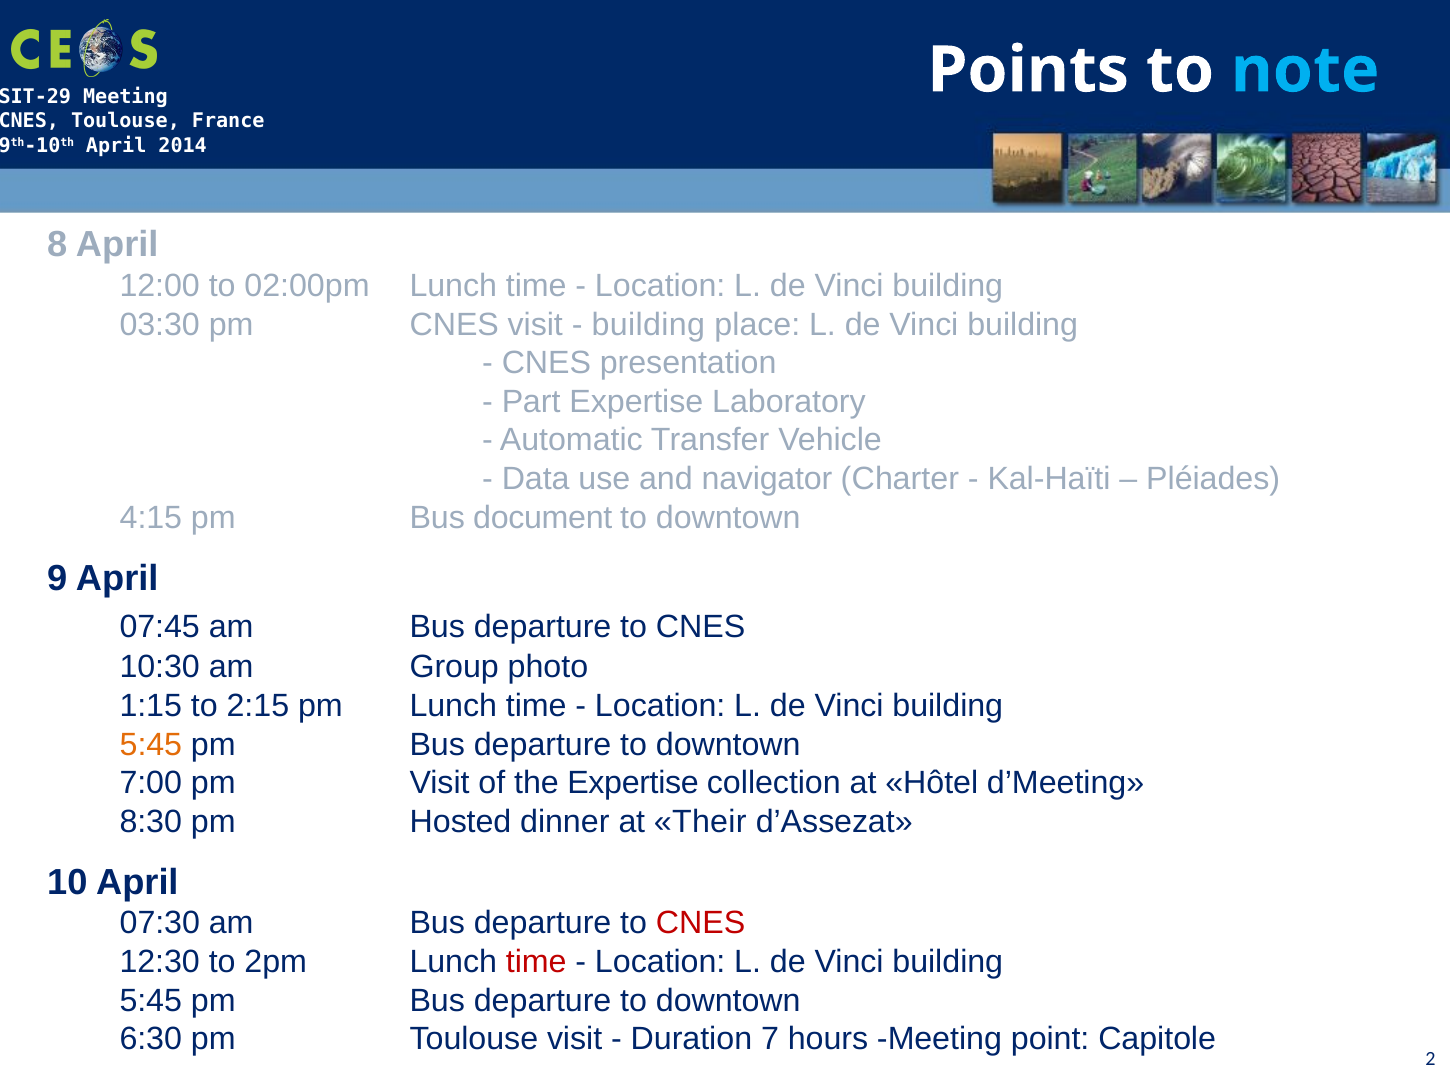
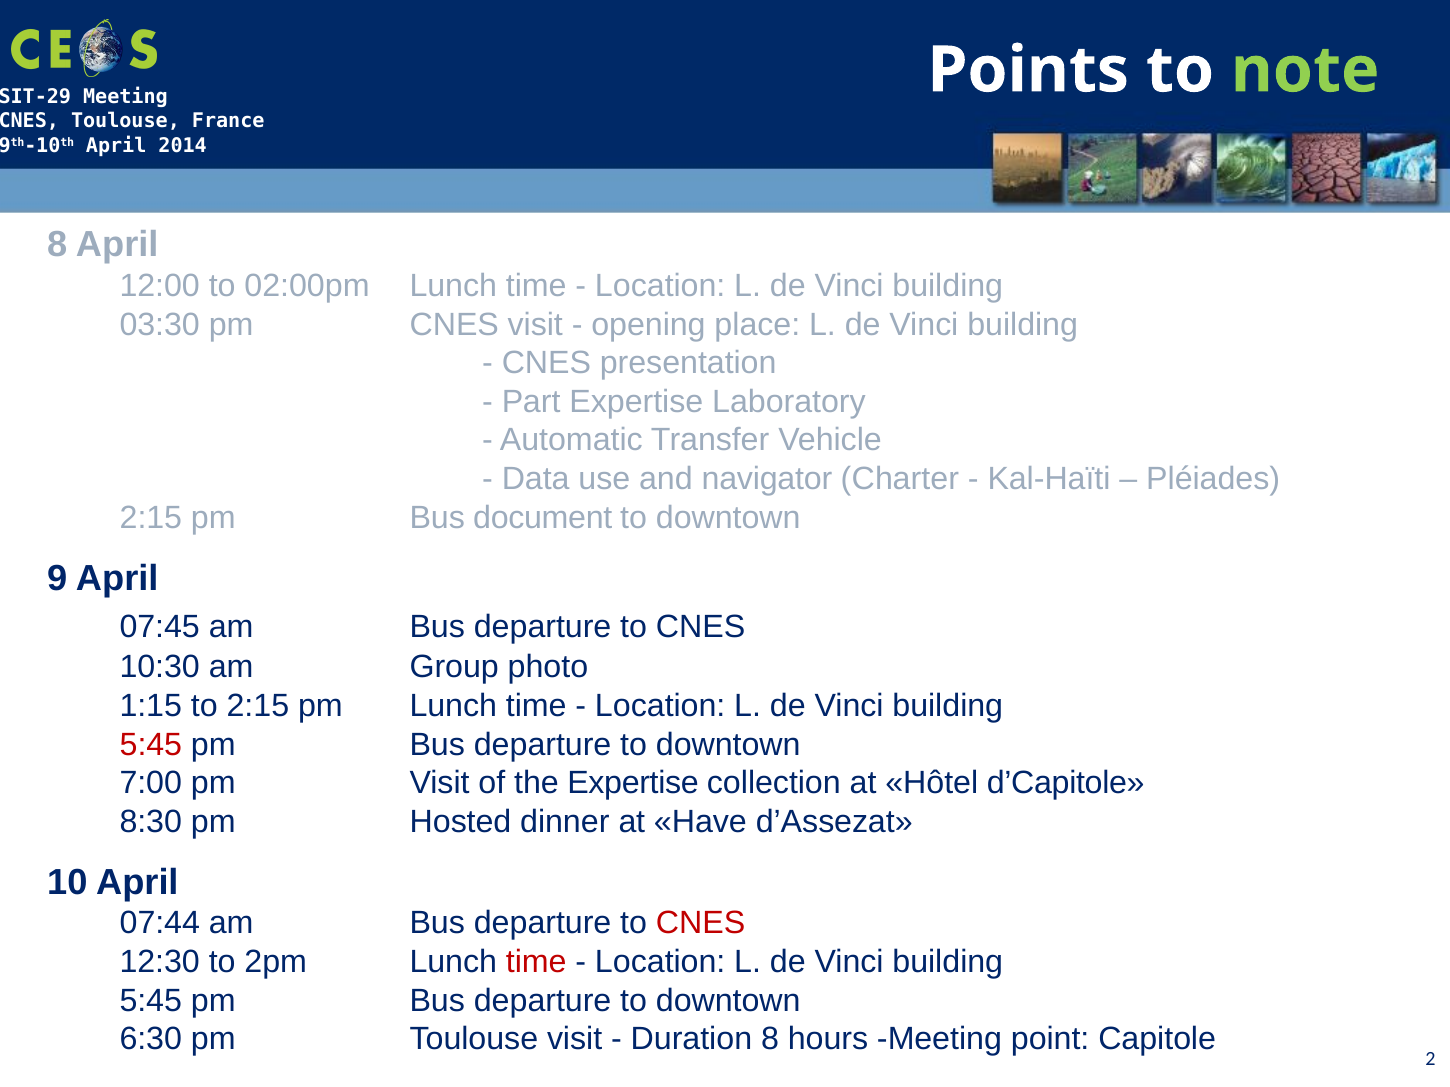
note colour: light blue -> light green (1305, 70)
building: building -> opening (648, 325)
4:15: 4:15 -> 2:15 (151, 518)
5:45 colour: orange -> red (151, 745)
d’Meeting: d’Meeting -> d’Capitole (1066, 784)
Their: Their -> Have (700, 822)
07:30: 07:30 -> 07:44 (160, 924)
Duration 7: 7 -> 8 (770, 1040)
